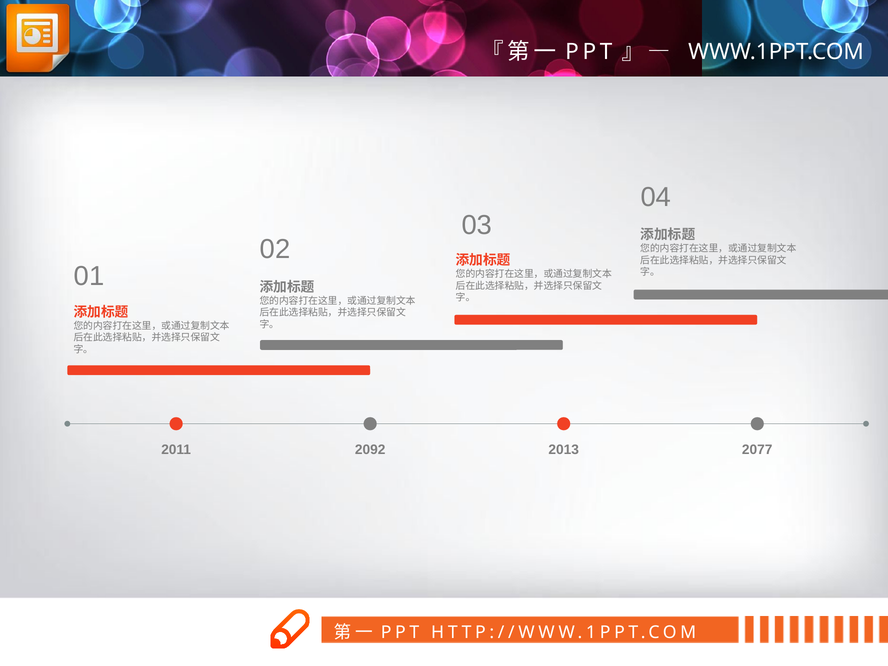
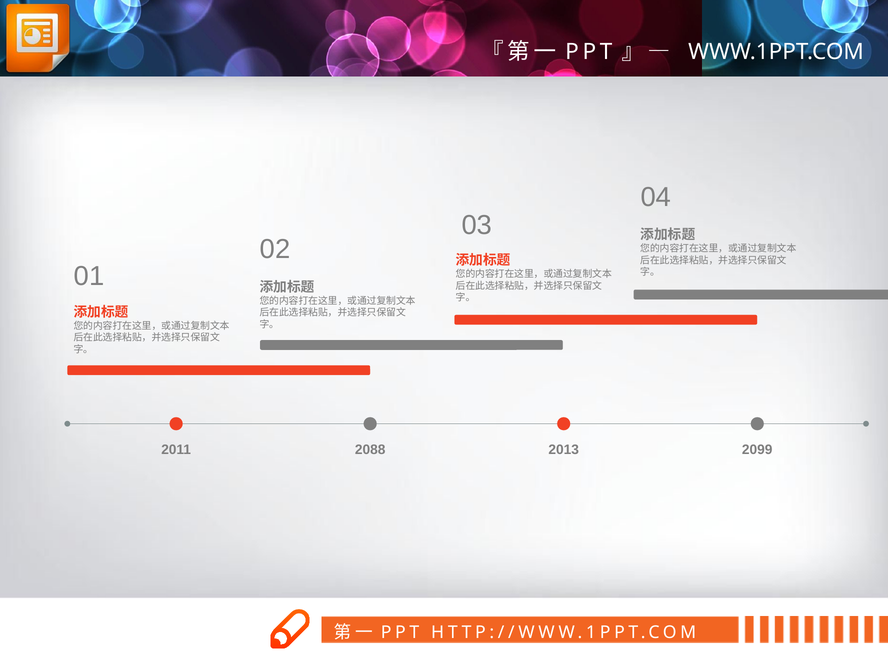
2092: 2092 -> 2088 (370, 450)
2077: 2077 -> 2099 (757, 450)
